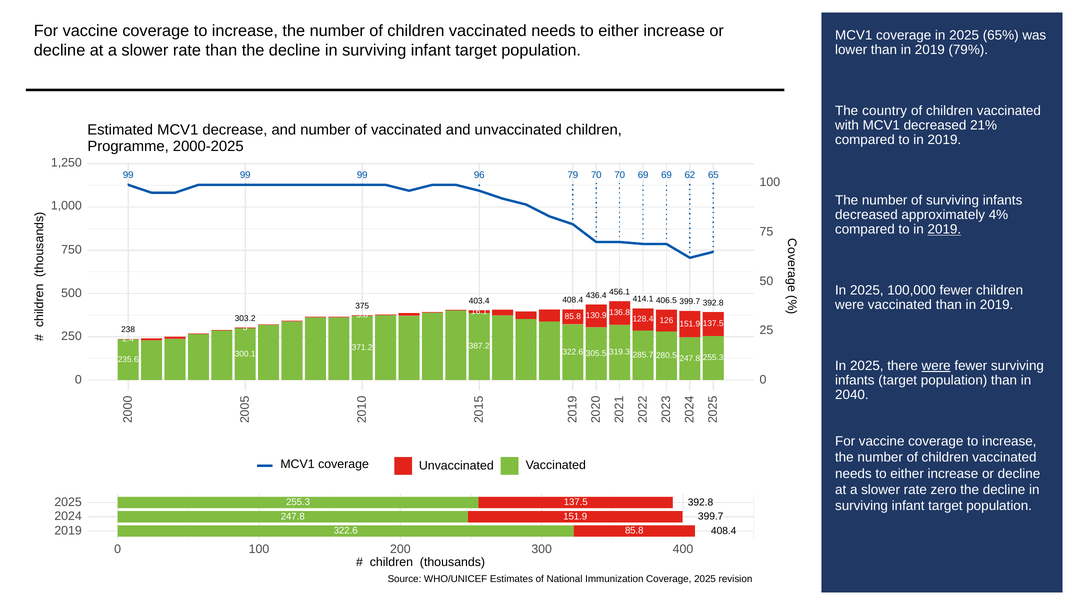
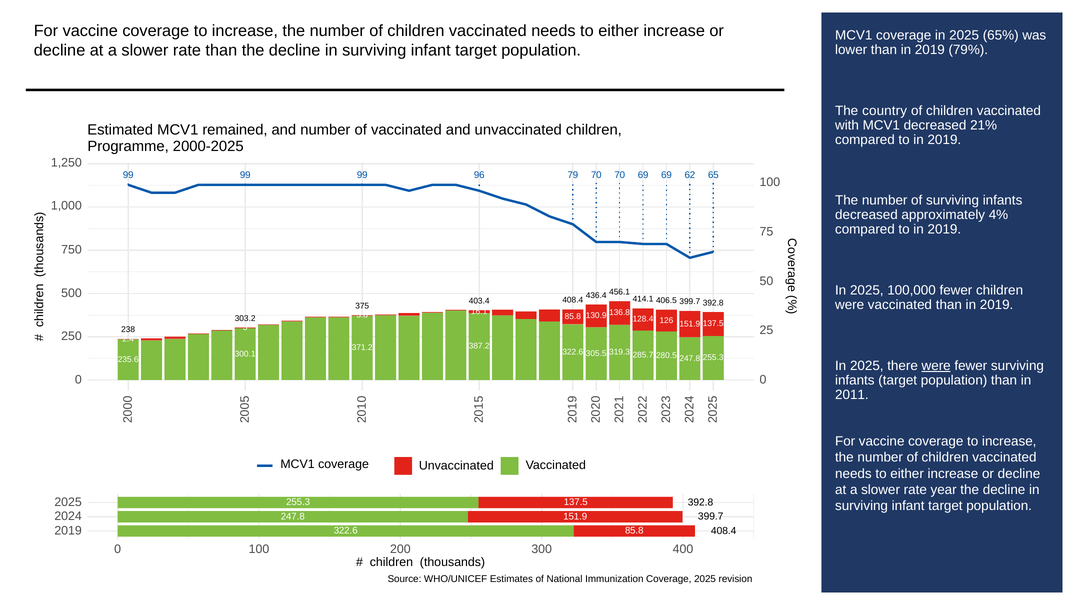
decrease: decrease -> remained (235, 130)
2019 underline: present -> none (944, 230)
2040: 2040 -> 2011 (852, 395)
zero: zero -> year (944, 490)
